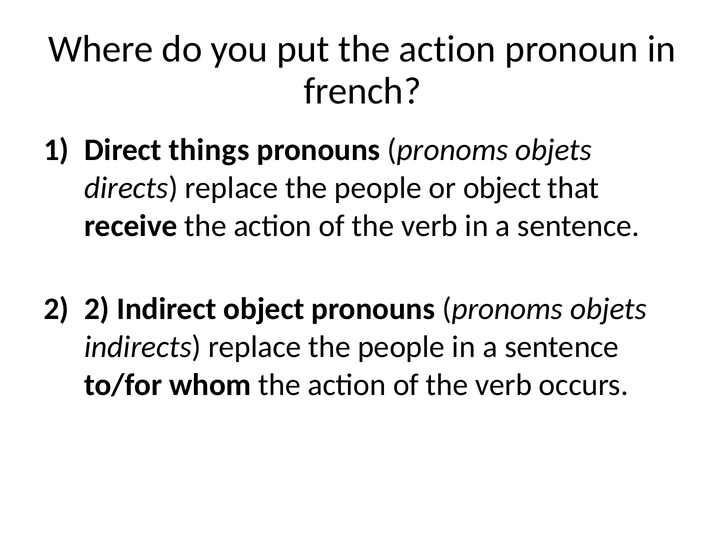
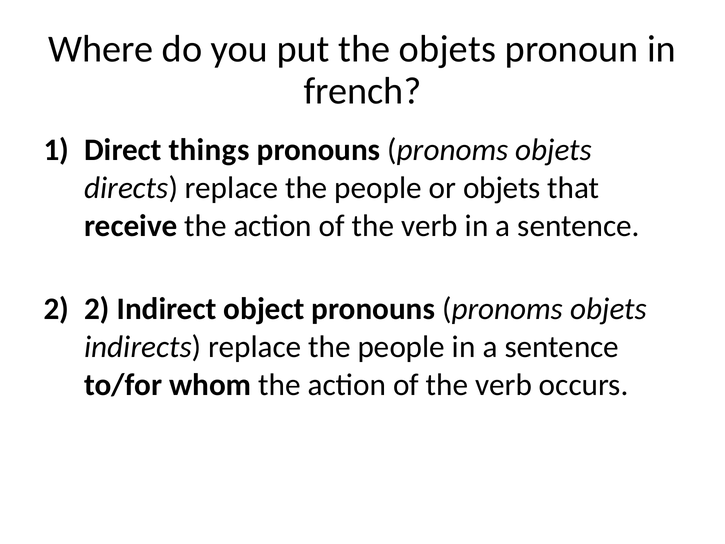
put the action: action -> objets (447, 49)
or object: object -> objets (502, 188)
